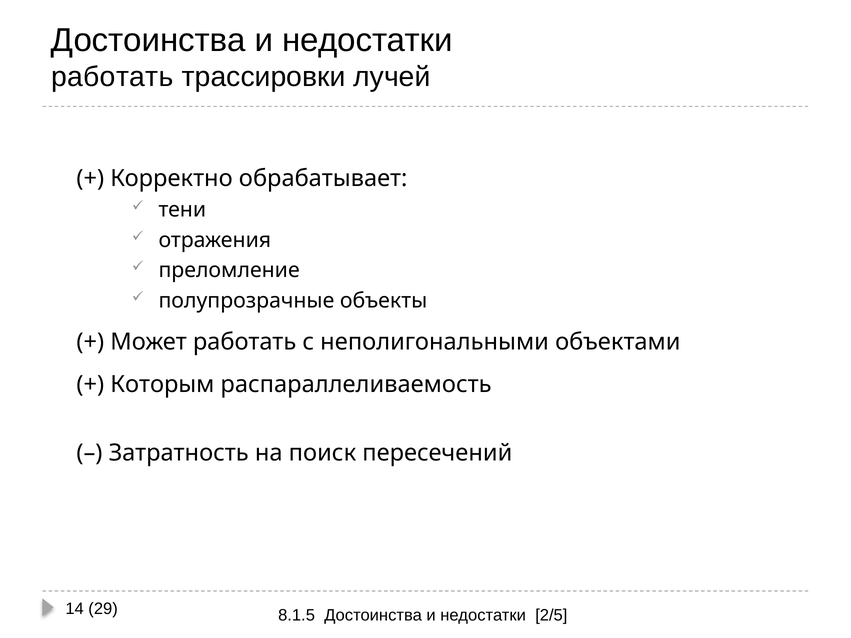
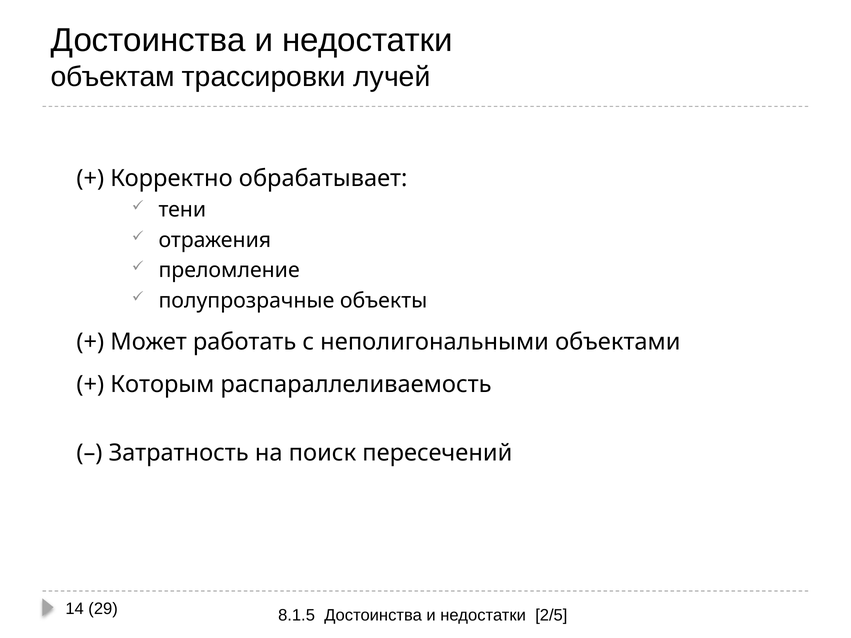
работать: работать -> объектам (113, 77)
